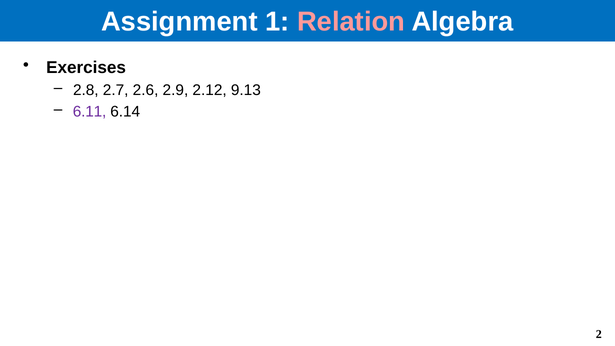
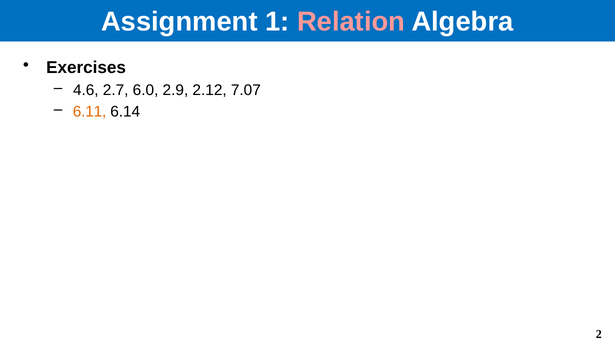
2.8: 2.8 -> 4.6 (86, 90)
2.6: 2.6 -> 6.0 (146, 90)
9.13: 9.13 -> 7.07 (246, 90)
6.11 colour: purple -> orange (90, 112)
